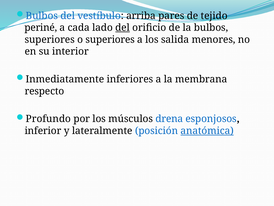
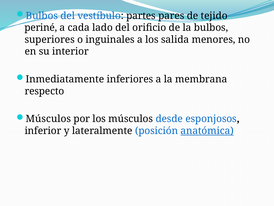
arriba: arriba -> partes (141, 16)
del underline: present -> none (123, 28)
o superiores: superiores -> inguinales (110, 40)
Profundo: Profundo -> Músculos (48, 119)
drena: drena -> desde (169, 119)
